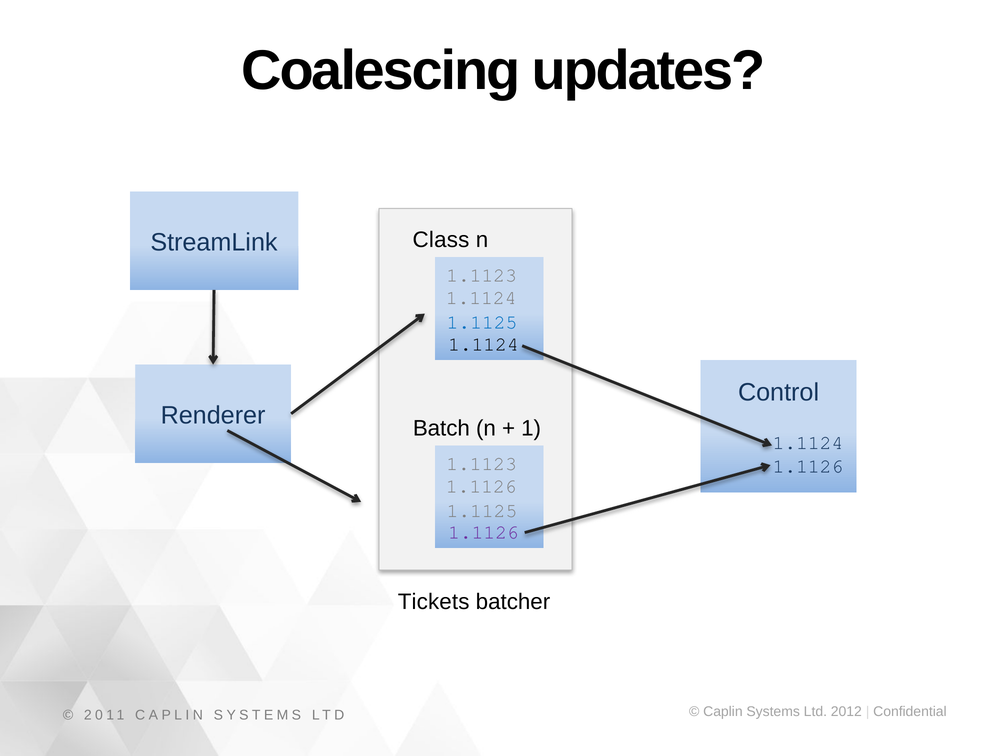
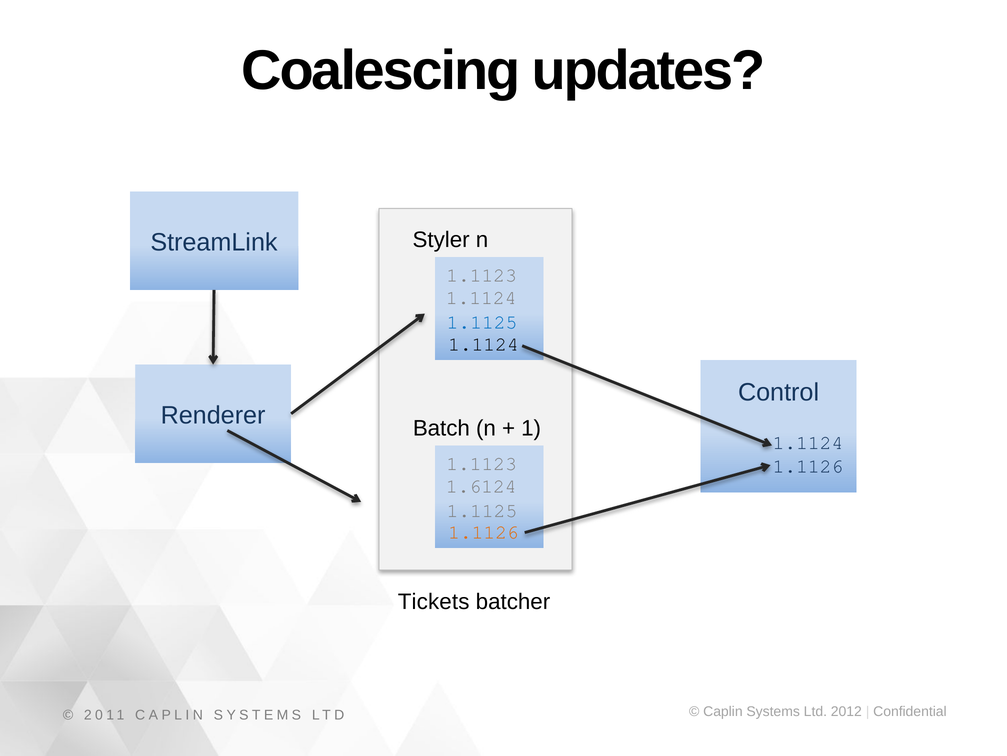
Class: Class -> Styler (441, 240)
1.1126: 1.1126 -> 1.6124 (481, 486)
1.1126 colour: purple -> orange (483, 532)
